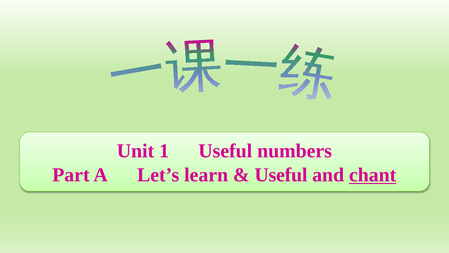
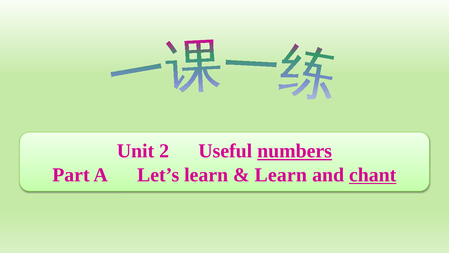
1: 1 -> 2 (164, 151)
numbers underline: none -> present (295, 151)
Useful: Useful -> Learn (281, 175)
